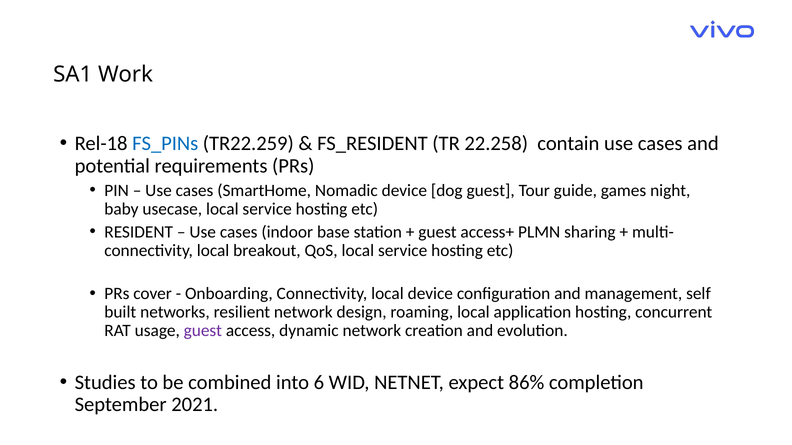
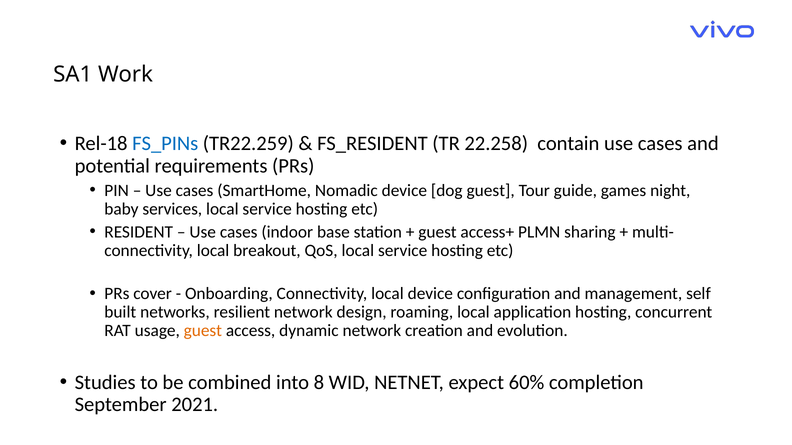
usecase: usecase -> services (172, 209)
guest colour: purple -> orange (203, 331)
6: 6 -> 8 (319, 383)
86%: 86% -> 60% (527, 383)
